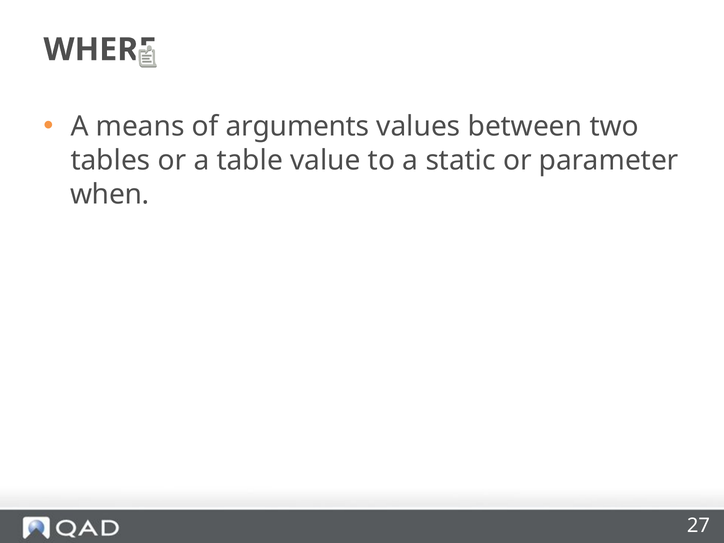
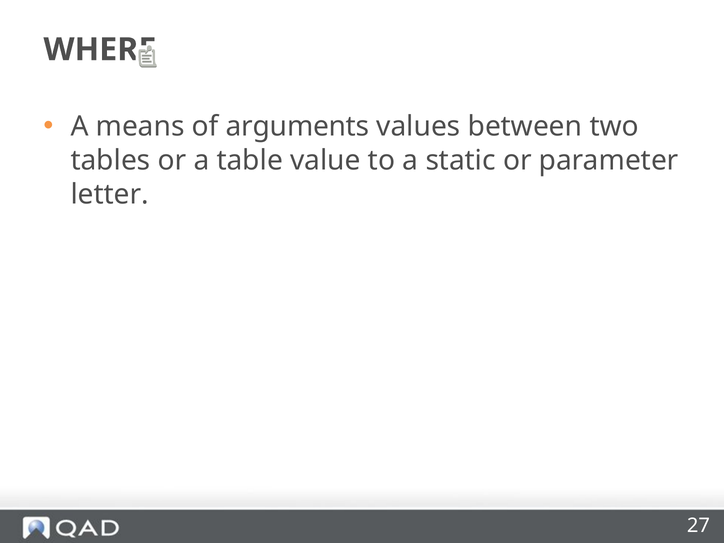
when: when -> letter (110, 194)
